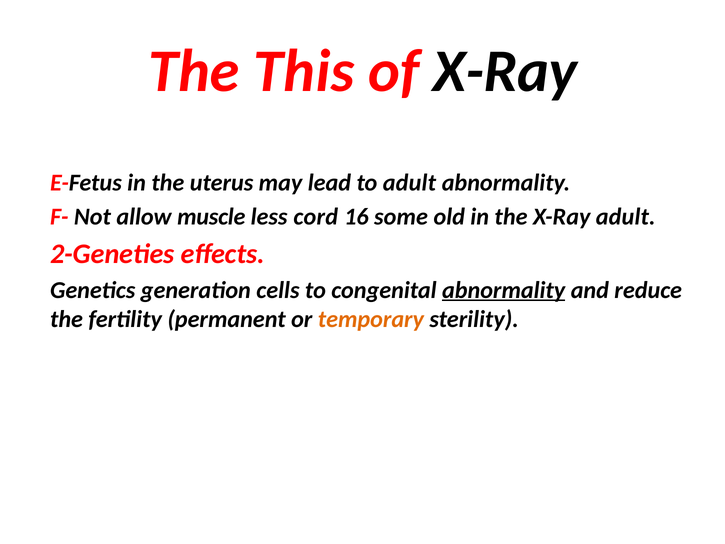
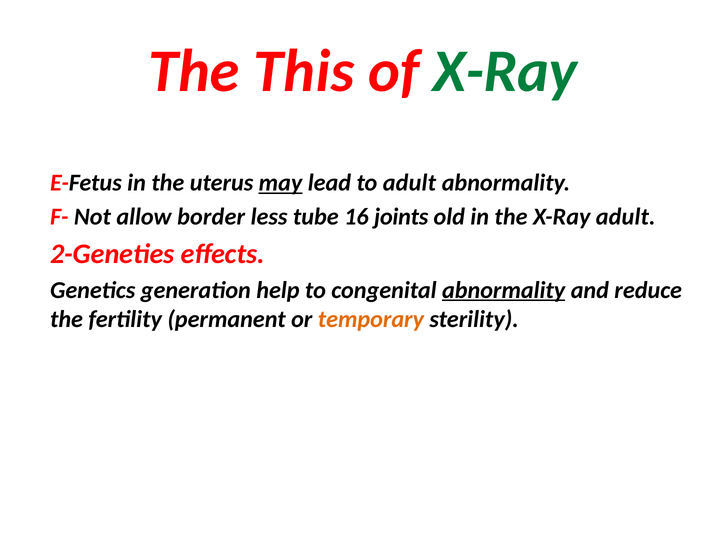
X-Ray colour: black -> green (505, 71)
may underline: none -> present (281, 183)
muscle: muscle -> border (211, 217)
cord: cord -> tube (316, 217)
some: some -> joints (401, 217)
cells: cells -> help (278, 290)
